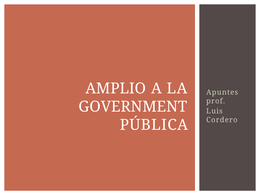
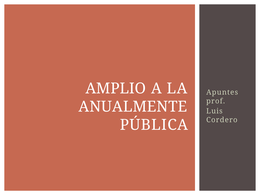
GOVERNMENT: GOVERNMENT -> ANUALMENTE (133, 107)
